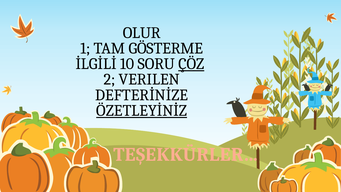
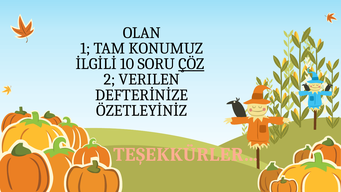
OLUR: OLUR -> OLAN (142, 33)
GÖSTERME: GÖSTERME -> KONUMUZ (166, 48)
ÖZETLEYİNİZ underline: present -> none (142, 110)
